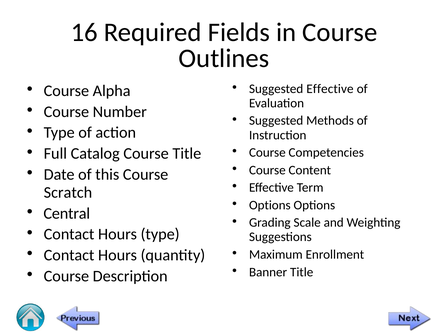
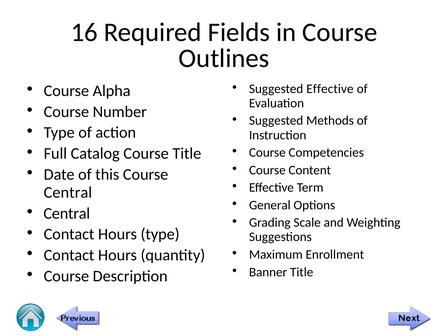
Scratch: Scratch -> Central (68, 192)
Options: Options -> General (270, 205)
